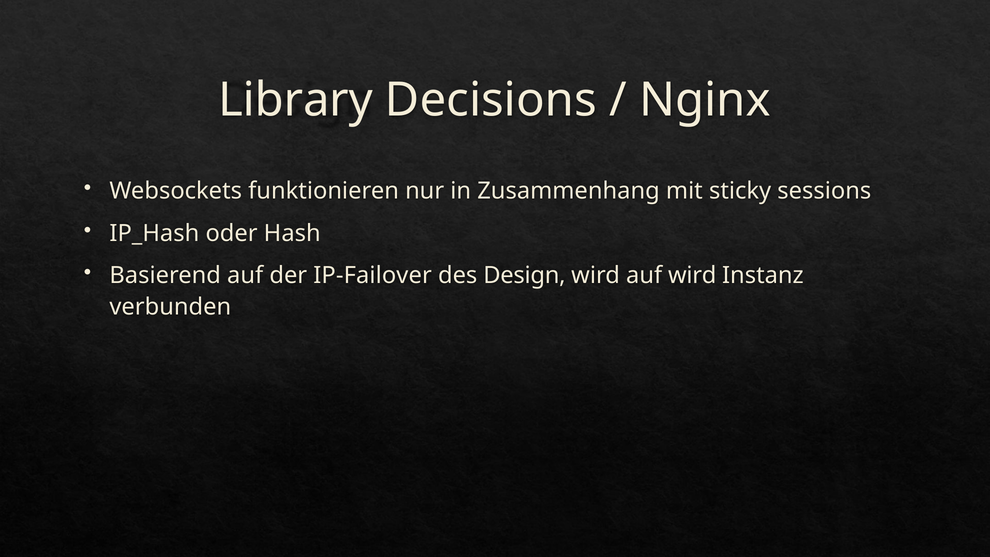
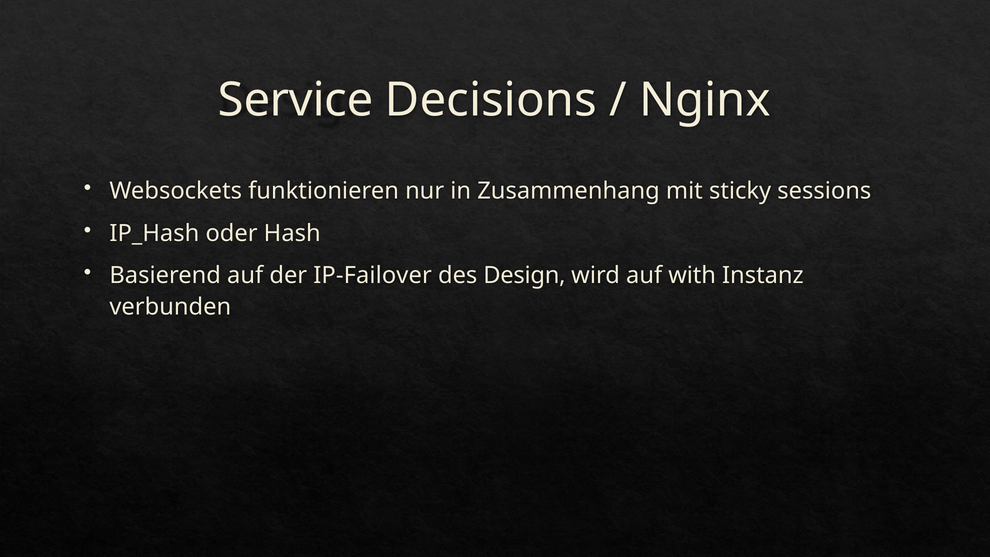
Library: Library -> Service (296, 100)
auf wird: wird -> with (692, 275)
